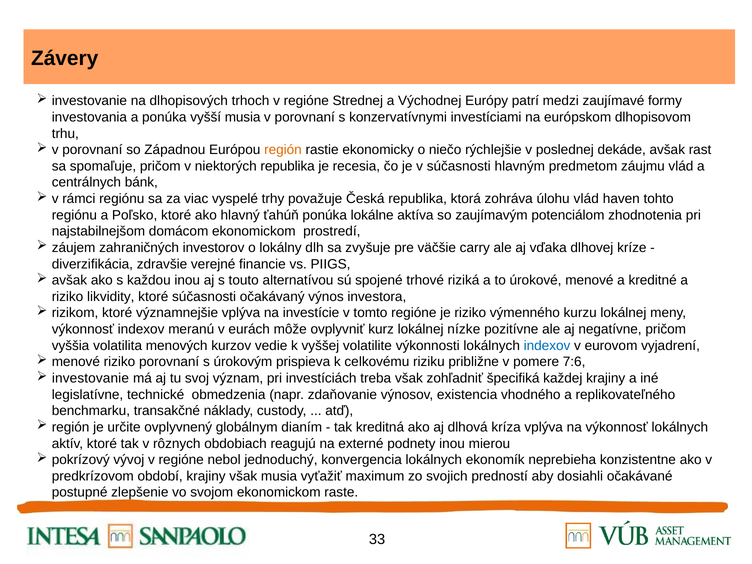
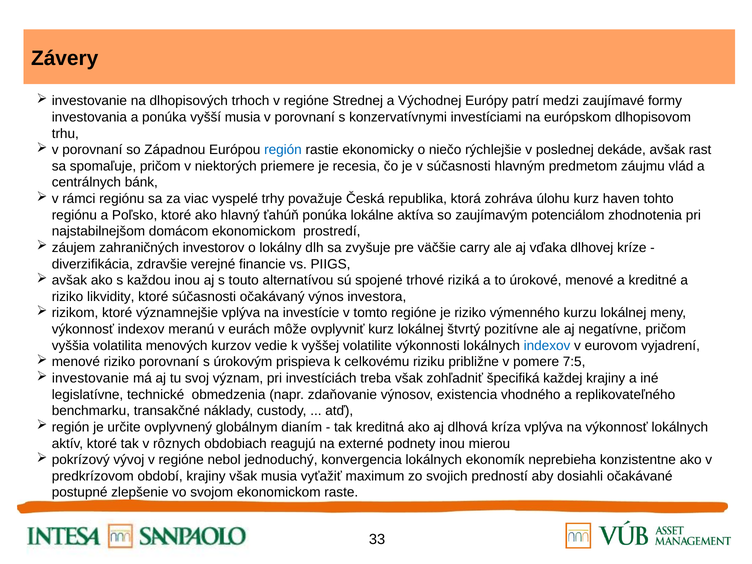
región colour: orange -> blue (283, 150)
niektorých republika: republika -> priemere (288, 166)
úlohu vlád: vlád -> kurz (586, 199)
nízke: nízke -> štvrtý (464, 329)
7:6: 7:6 -> 7:5 (574, 362)
